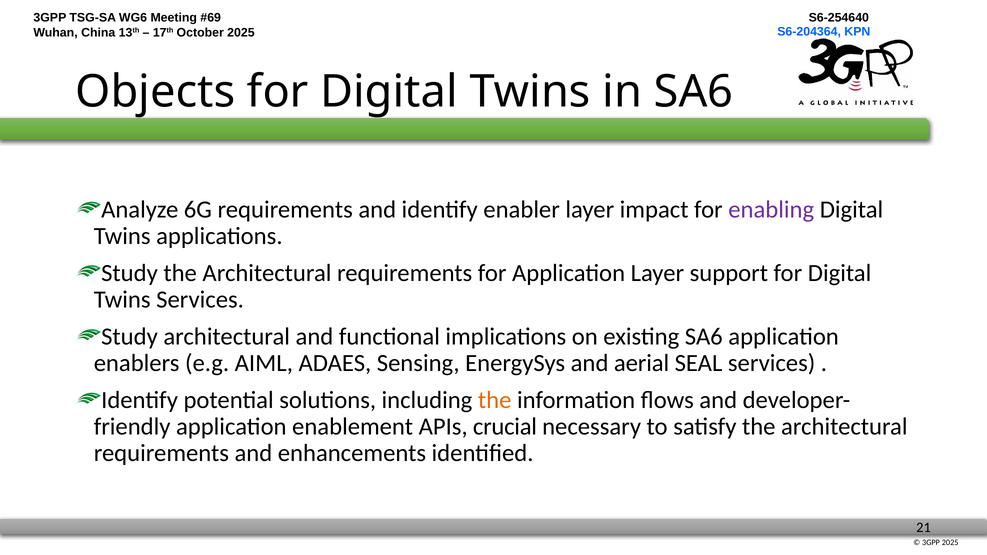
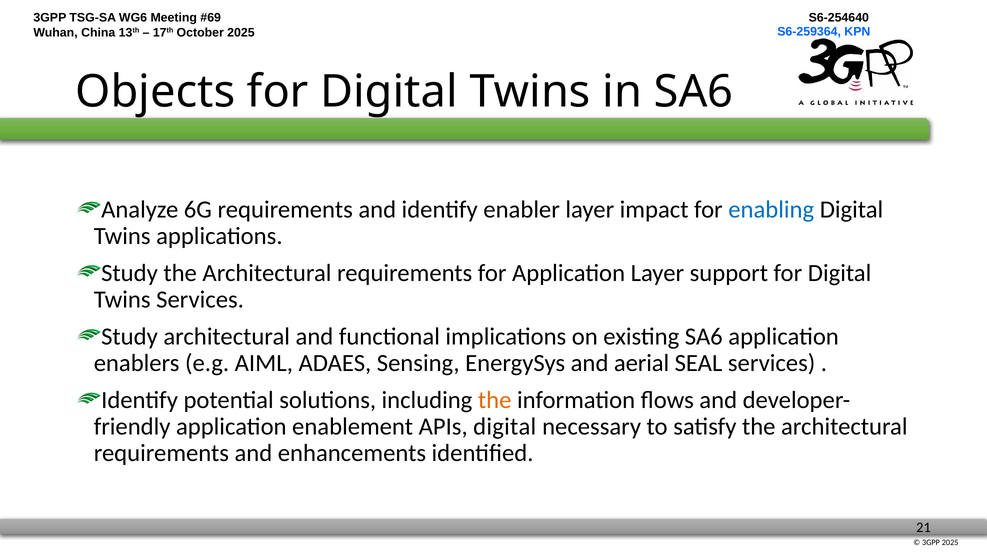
S6-204364: S6-204364 -> S6-259364 (809, 32)
enabling colour: purple -> blue (771, 210)
APIs crucial: crucial -> digital (505, 427)
